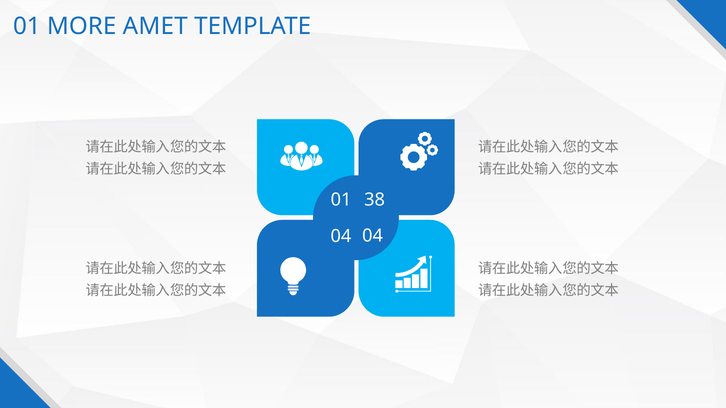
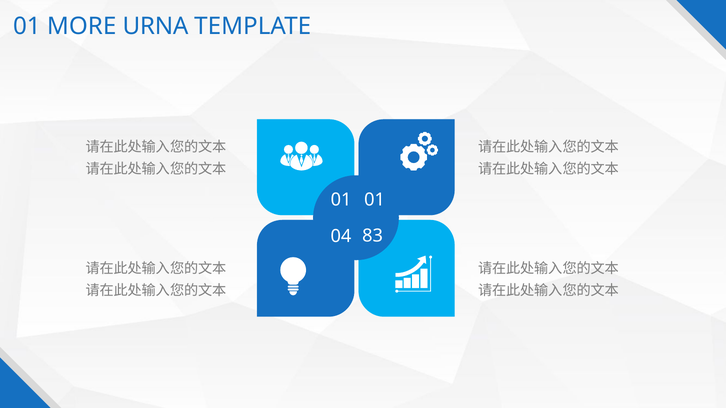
AMET: AMET -> URNA (155, 26)
01 38: 38 -> 01 (375, 200)
04 04: 04 -> 83 (373, 236)
